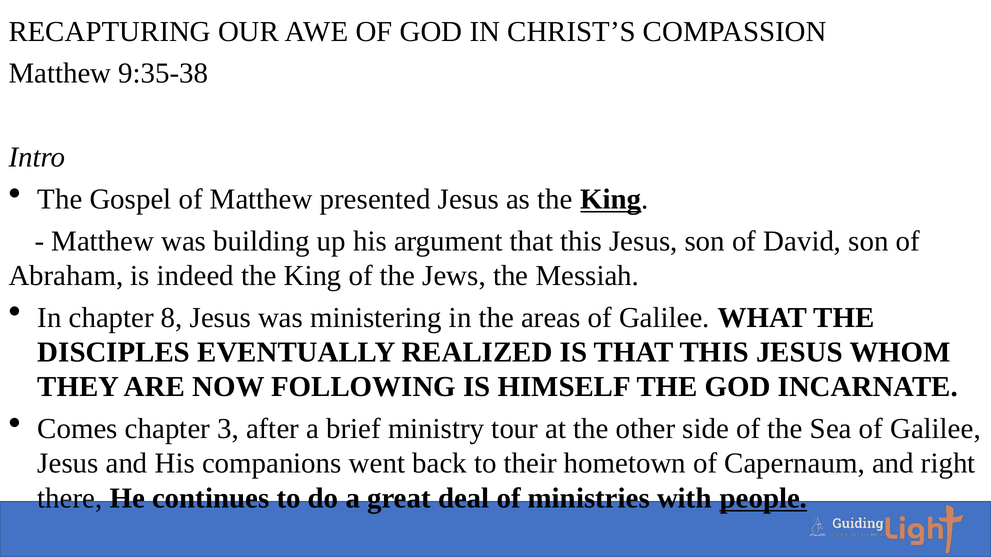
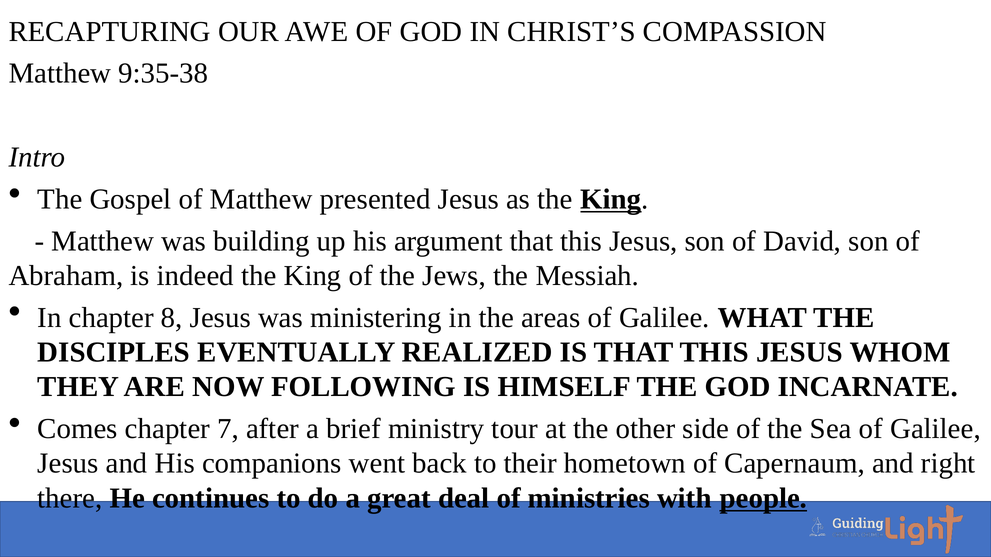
3: 3 -> 7 (228, 429)
